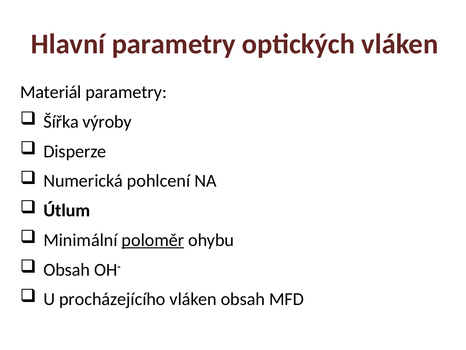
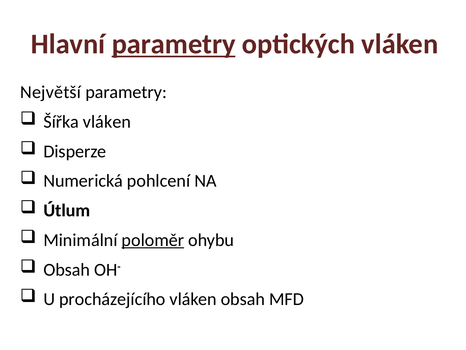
parametry underline: none -> present (174, 44)
Materiál: Materiál -> Největší (51, 92)
Šířka výroby: výroby -> vláken (107, 122)
